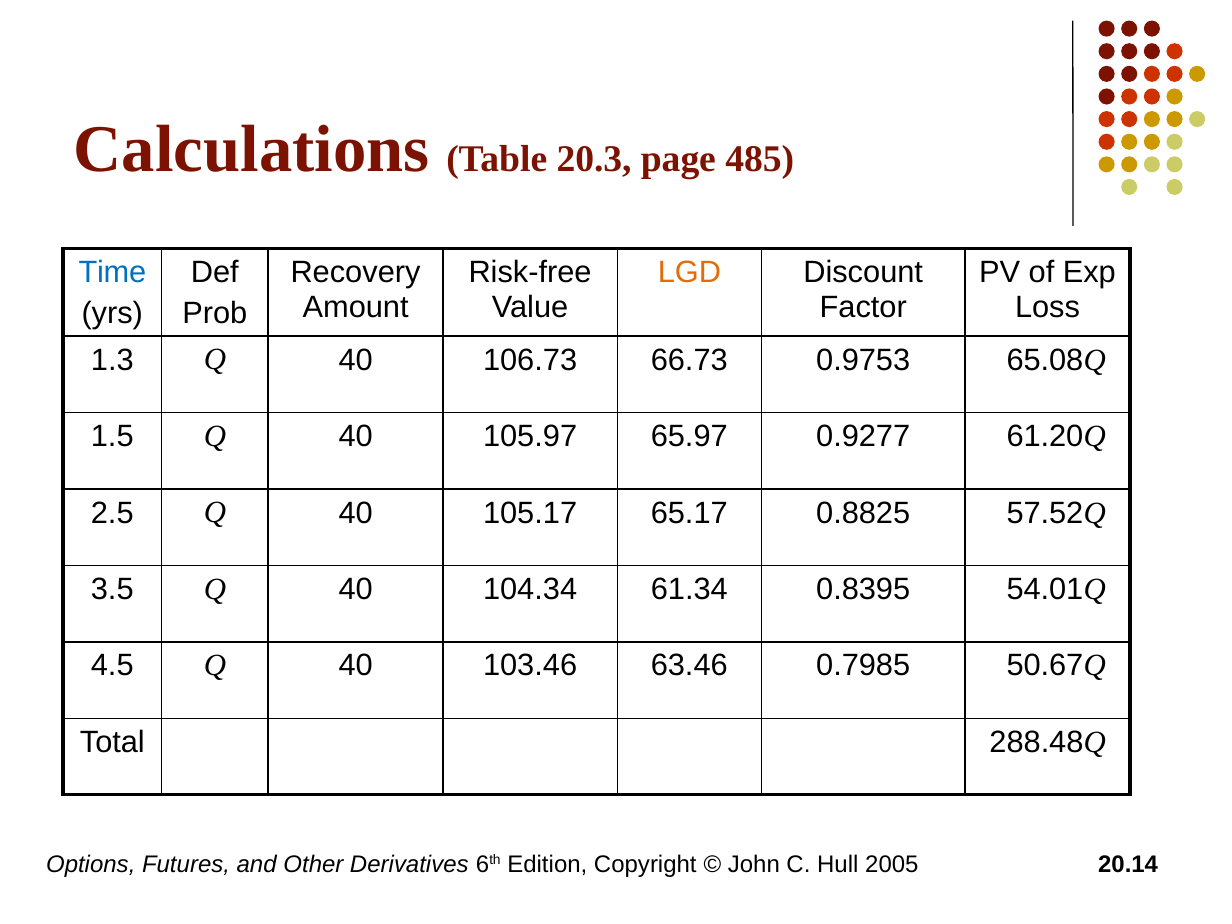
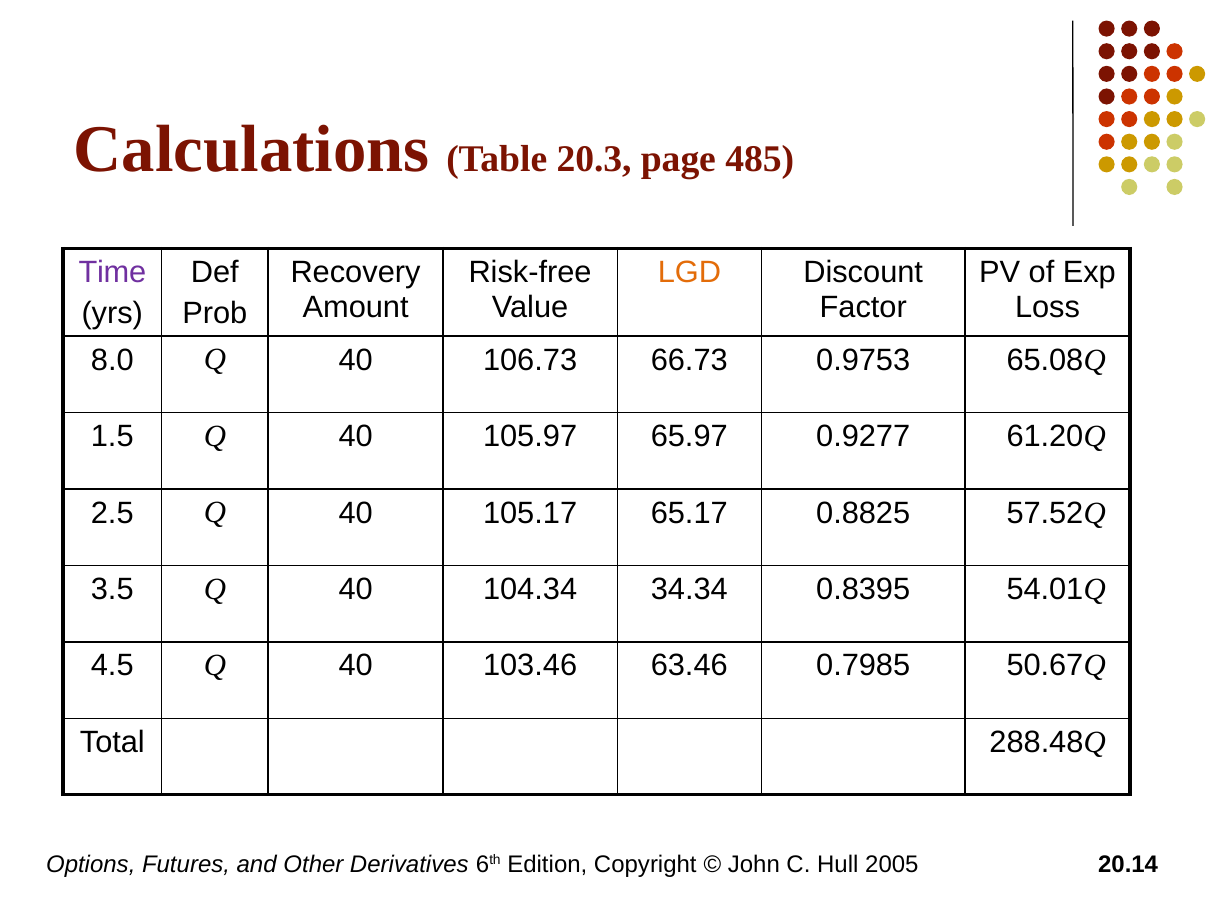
Time colour: blue -> purple (112, 272)
1.3: 1.3 -> 8.0 (112, 360)
61.34: 61.34 -> 34.34 (689, 589)
